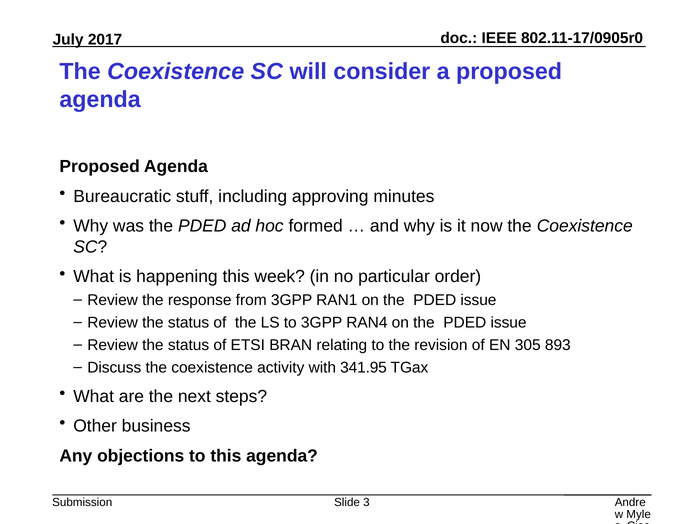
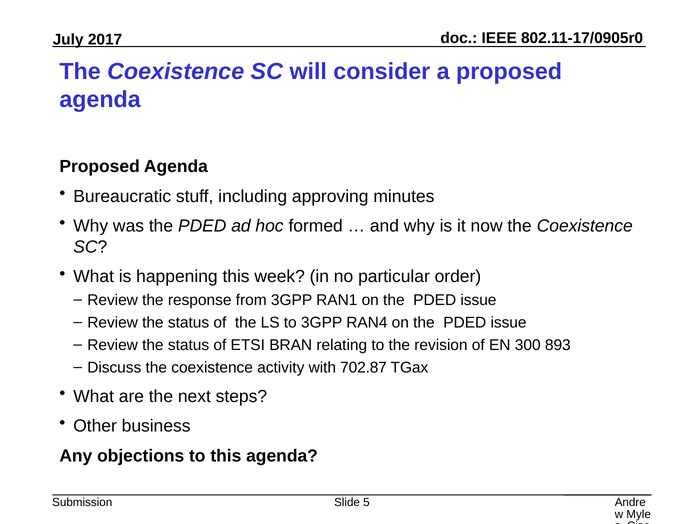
305: 305 -> 300 (528, 345)
341.95: 341.95 -> 702.87 (364, 367)
3: 3 -> 5 (366, 502)
